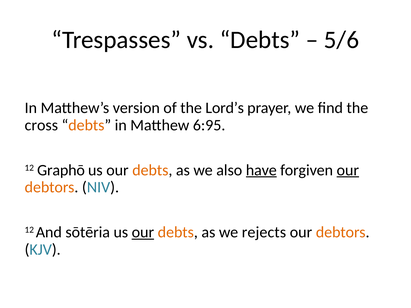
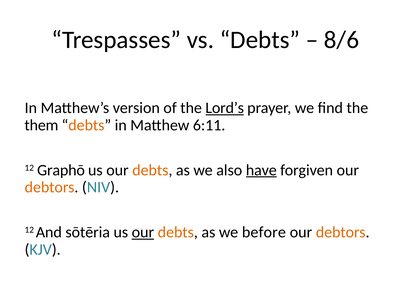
5/6: 5/6 -> 8/6 (341, 40)
Lord’s underline: none -> present (225, 108)
cross: cross -> them (41, 125)
6:95: 6:95 -> 6:11 (209, 125)
our underline: present -> none (348, 170)
rejects: rejects -> before (264, 232)
